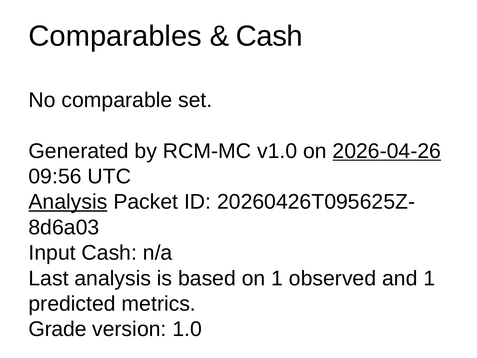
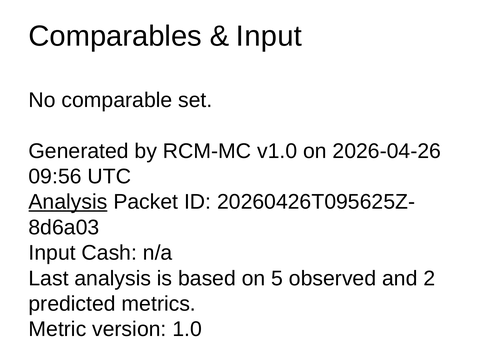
Cash: Cash -> Input (269, 36)
2026-04-26 underline: present -> none (387, 151)
on 1: 1 -> 5 (277, 278)
and 1: 1 -> 2 (429, 278)
Grade: Grade -> Metric (57, 329)
